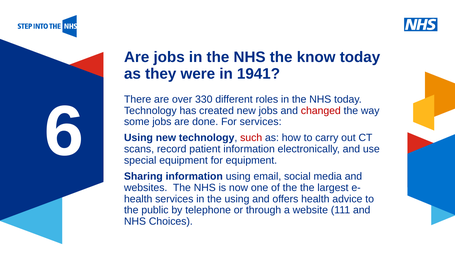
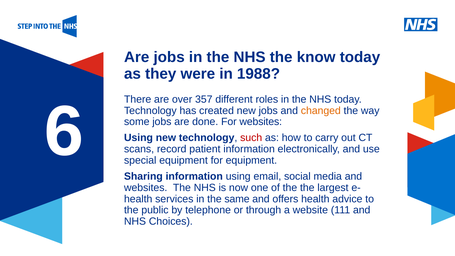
1941: 1941 -> 1988 (259, 74)
330: 330 -> 357 (204, 99)
changed colour: red -> orange (321, 111)
For services: services -> websites (261, 122)
the using: using -> same (237, 199)
